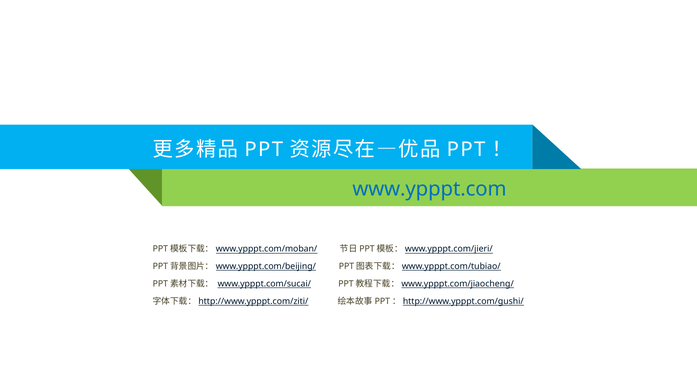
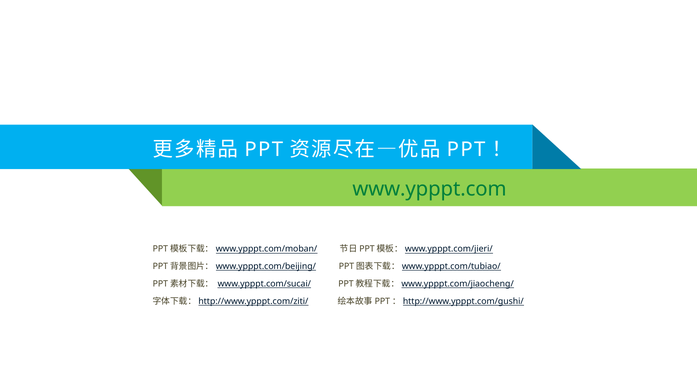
www.ypppt.com colour: blue -> green (429, 189)
